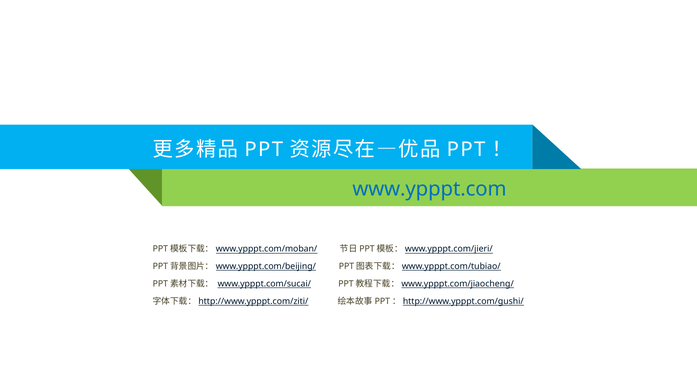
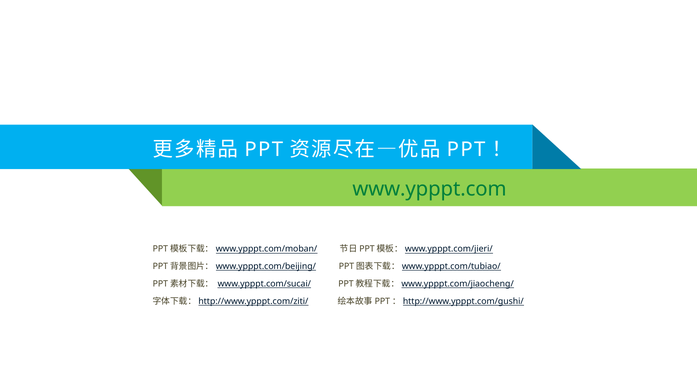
www.ypppt.com colour: blue -> green (429, 189)
